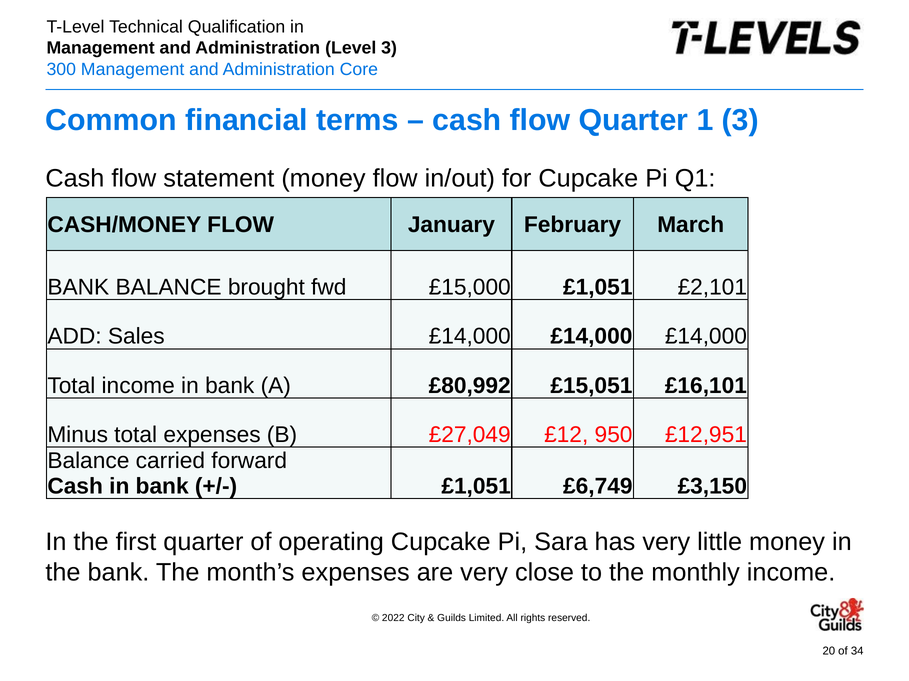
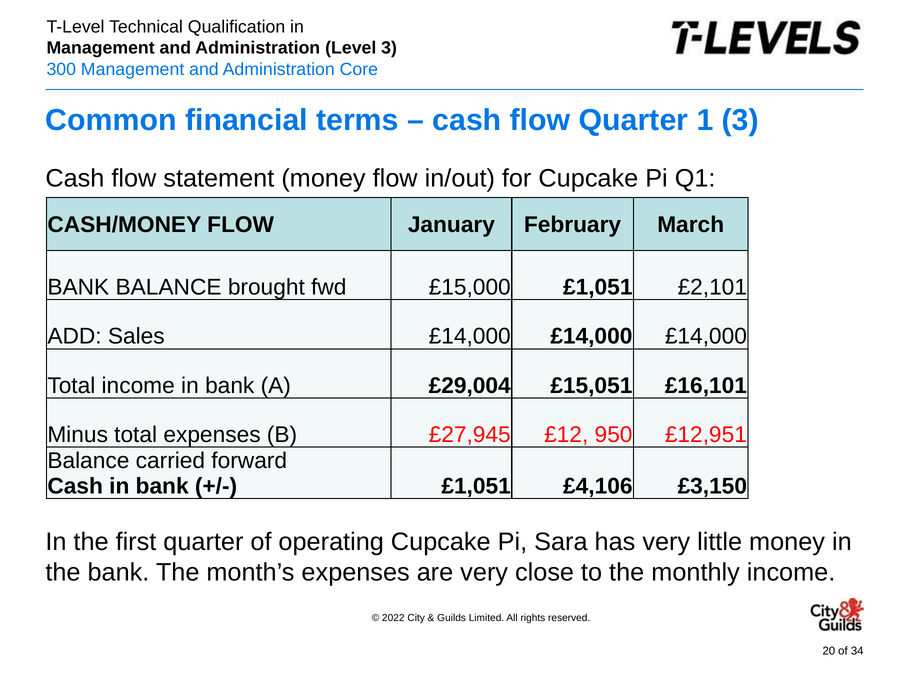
£80,992: £80,992 -> £29,004 (470, 386)
£27,049: £27,049 -> £27,945 (470, 435)
£6,749: £6,749 -> £4,106 (598, 487)
